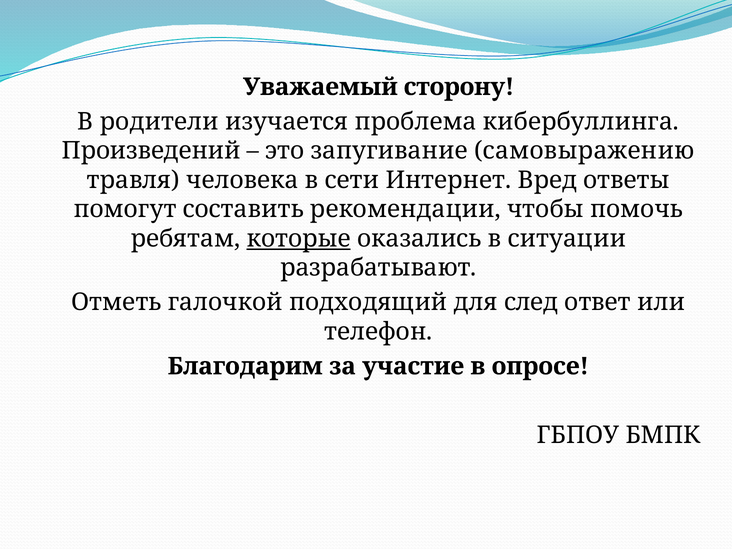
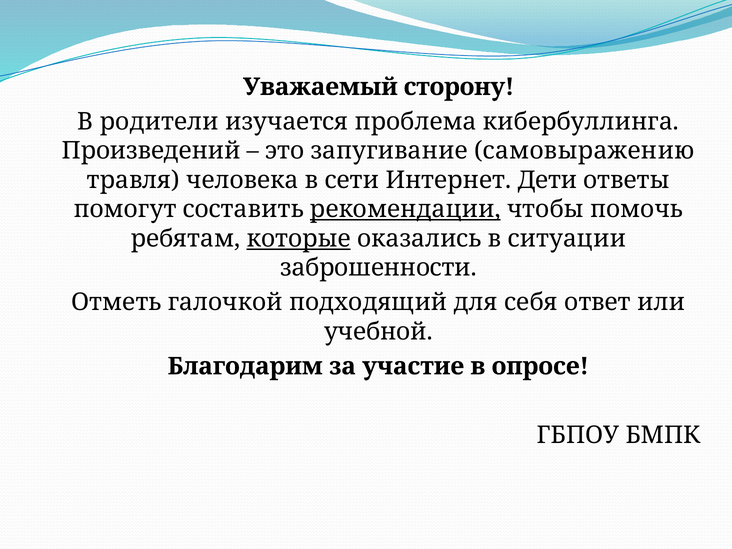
Вред: Вред -> Дети (547, 180)
рекомендации underline: none -> present (405, 209)
разрабатывают: разрабатывают -> заброшенности (378, 268)
след: след -> себя (531, 302)
телефон: телефон -> учебной (378, 332)
